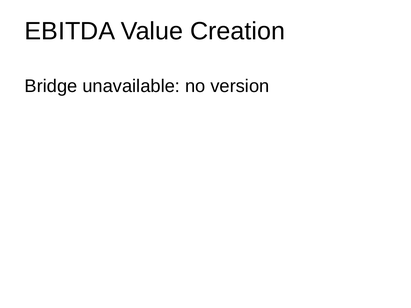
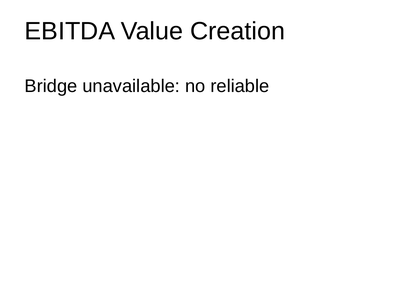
version: version -> reliable (240, 86)
